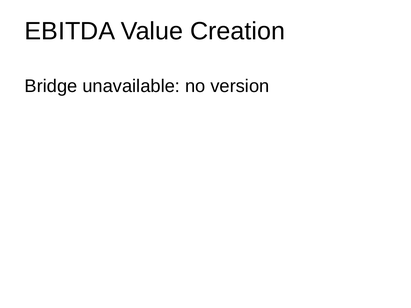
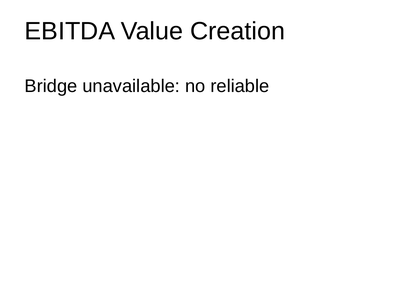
version: version -> reliable (240, 86)
